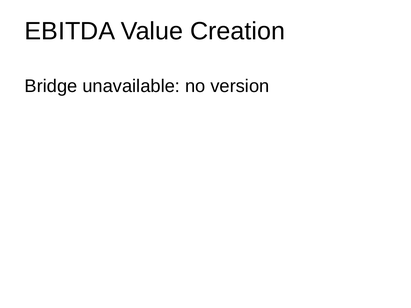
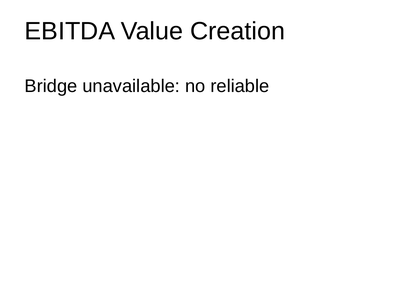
version: version -> reliable (240, 86)
